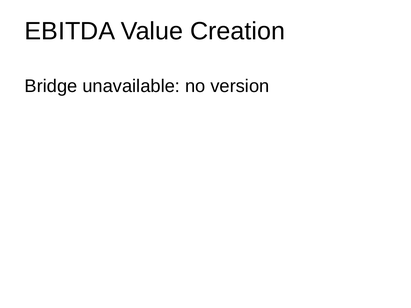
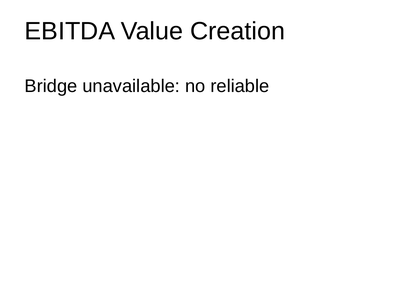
version: version -> reliable (240, 86)
